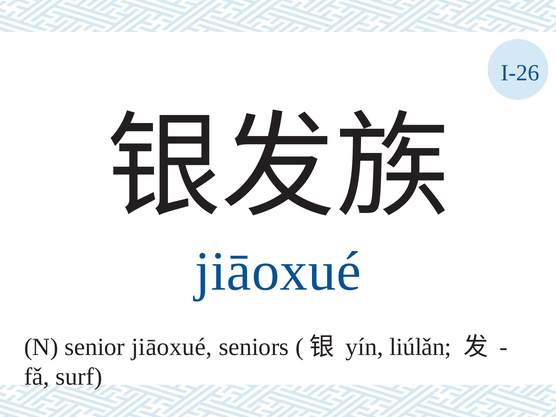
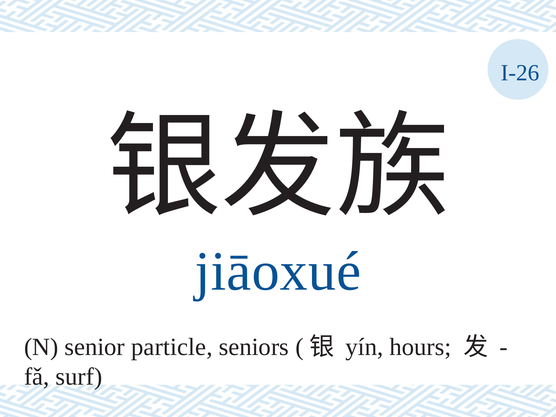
senior jiāoxué: jiāoxué -> particle (172, 347)
liúlǎn: liúlǎn -> hours (420, 347)
